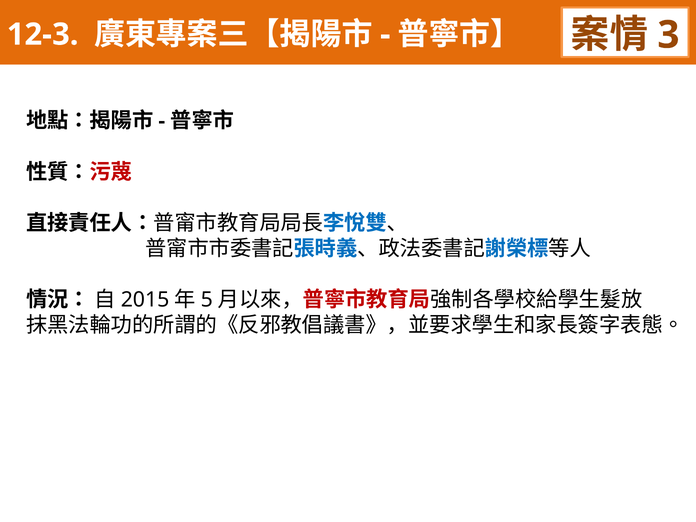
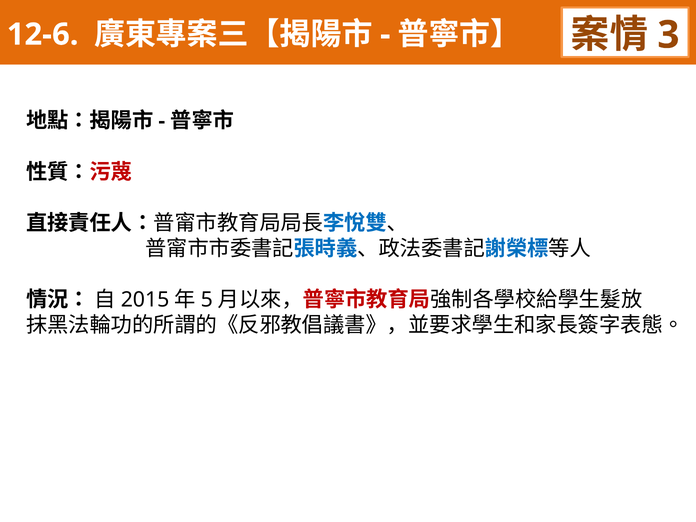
12-3: 12-3 -> 12-6 (43, 34)
